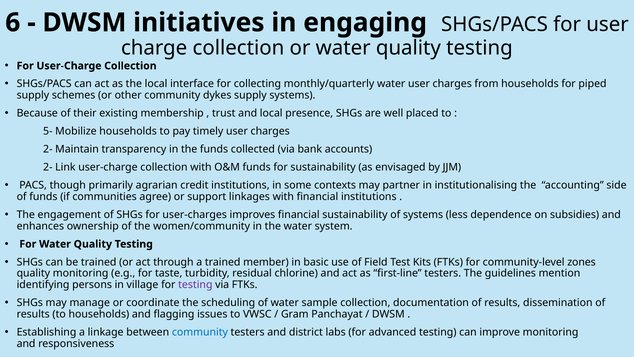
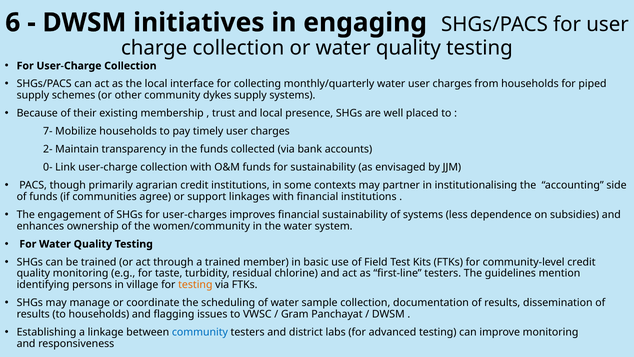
5-: 5- -> 7- (48, 131)
2-: 2- -> 0- (48, 167)
community‐level zones: zones -> credit (581, 262)
testing colour: purple -> orange (195, 285)
